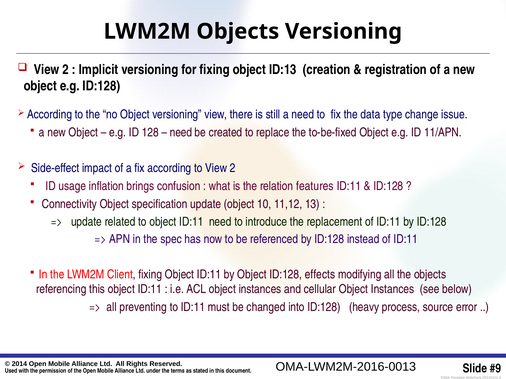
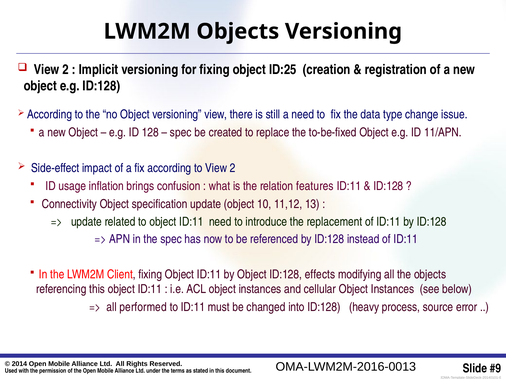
ID:13: ID:13 -> ID:25 (283, 70)
need: need -> spec (181, 133)
preventing: preventing -> performed (143, 307)
